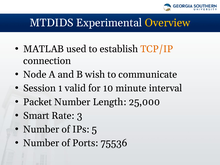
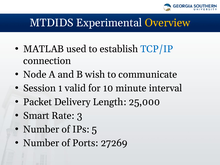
TCP/IP colour: orange -> blue (157, 49)
Packet Number: Number -> Delivery (72, 102)
75536: 75536 -> 27269 (114, 143)
